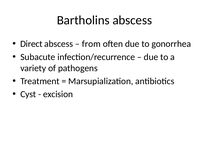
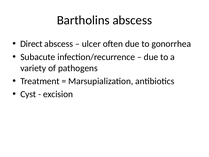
from: from -> ulcer (91, 44)
